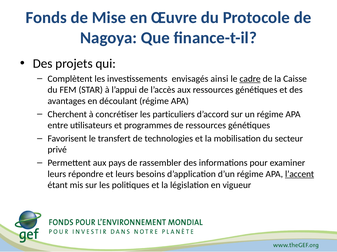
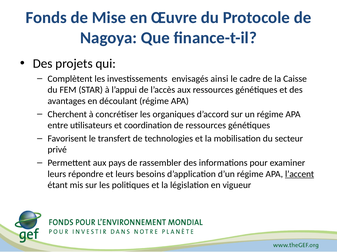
cadre underline: present -> none (250, 79)
particuliers: particuliers -> organiques (174, 115)
programmes: programmes -> coordination (148, 126)
